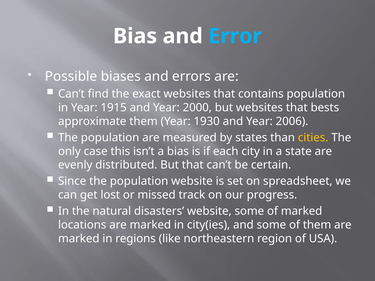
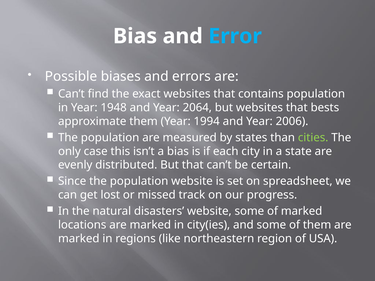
1915: 1915 -> 1948 (114, 108)
2000: 2000 -> 2064 (197, 108)
1930: 1930 -> 1994 (207, 121)
cities colour: yellow -> light green (313, 138)
